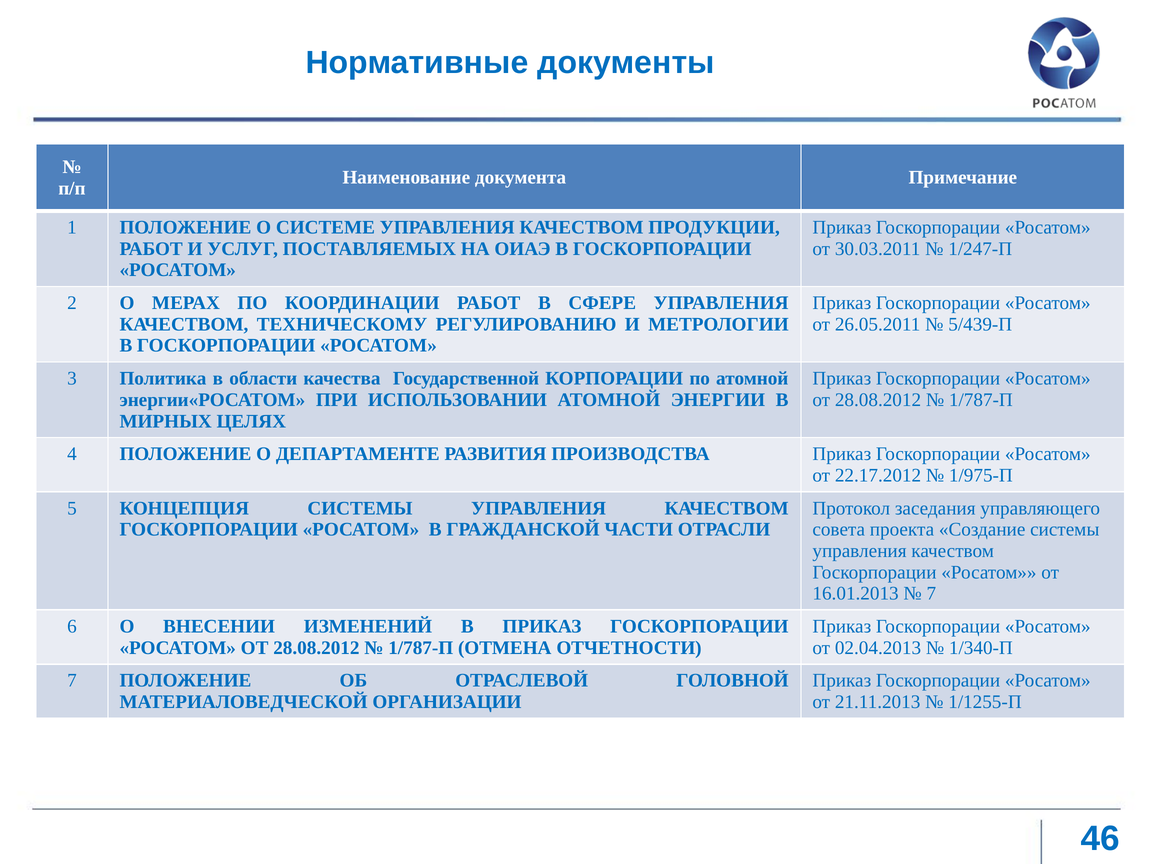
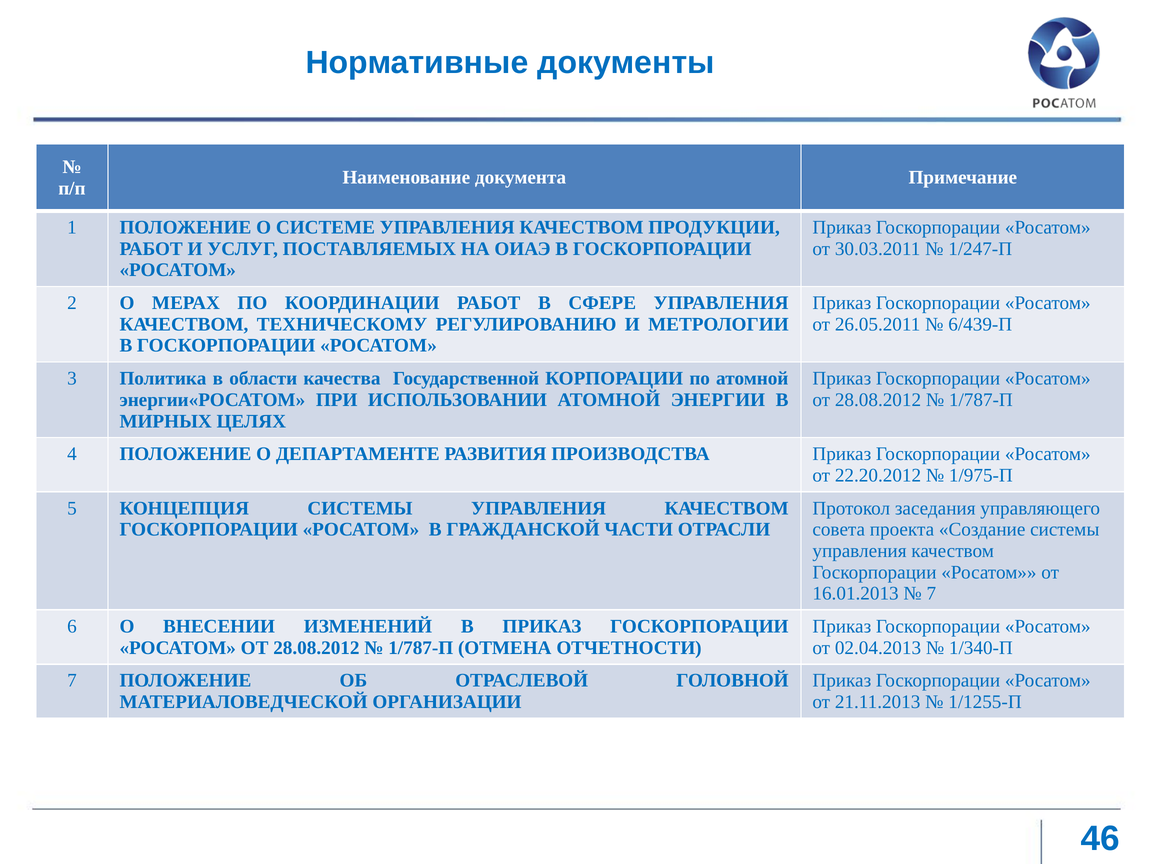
5/439-П: 5/439-П -> 6/439-П (980, 324)
22.17.2012: 22.17.2012 -> 22.20.2012 (878, 475)
